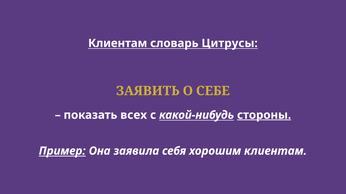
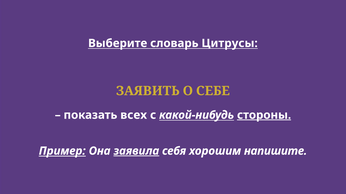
Клиентам: Клиентам -> Выберите (118, 43)
заявила underline: none -> present (136, 151)
хорошим клиентам: клиентам -> напишите (276, 151)
